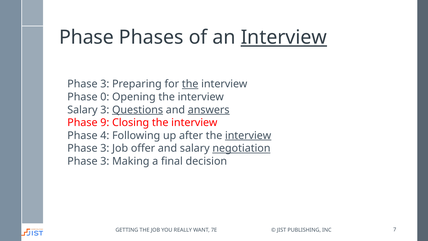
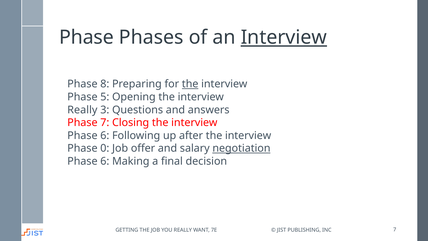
3: 3 -> 8 (105, 84)
0: 0 -> 5 (105, 97)
Salary: Salary -> Really (82, 110)
Questions underline: present -> none (138, 110)
answers underline: present -> none (209, 110)
Phase 9: 9 -> 7 (105, 123)
4: 4 -> 6 (105, 135)
interview underline: present -> none (248, 135)
3: 3 -> 0 (105, 148)
3: 3 -> 6 (105, 161)
